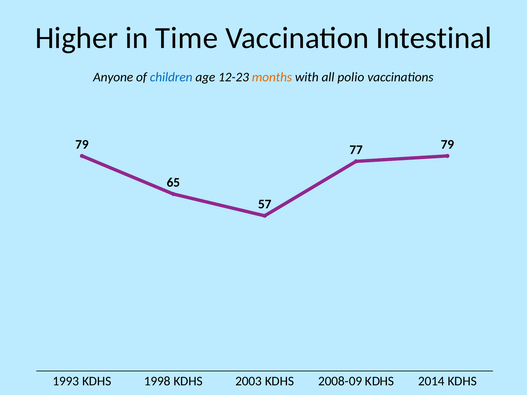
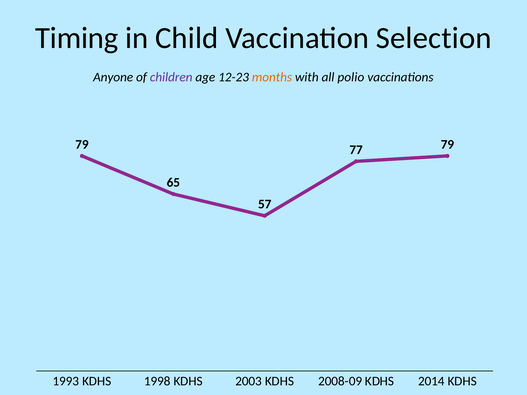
Higher: Higher -> Timing (77, 38)
Time: Time -> Child (187, 38)
Intestinal: Intestinal -> Selection (434, 38)
children colour: blue -> purple (171, 77)
